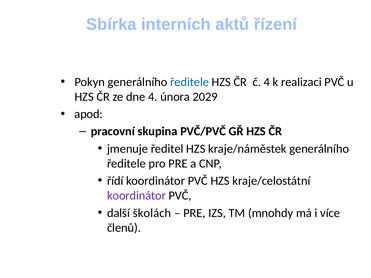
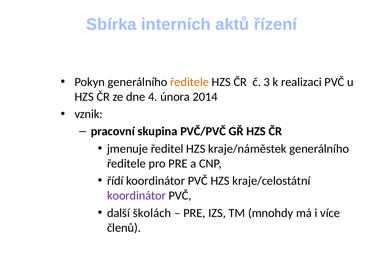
ředitele colour: blue -> orange (190, 82)
č 4: 4 -> 3 (267, 82)
2029: 2029 -> 2014 (205, 97)
apod: apod -> vznik (89, 114)
